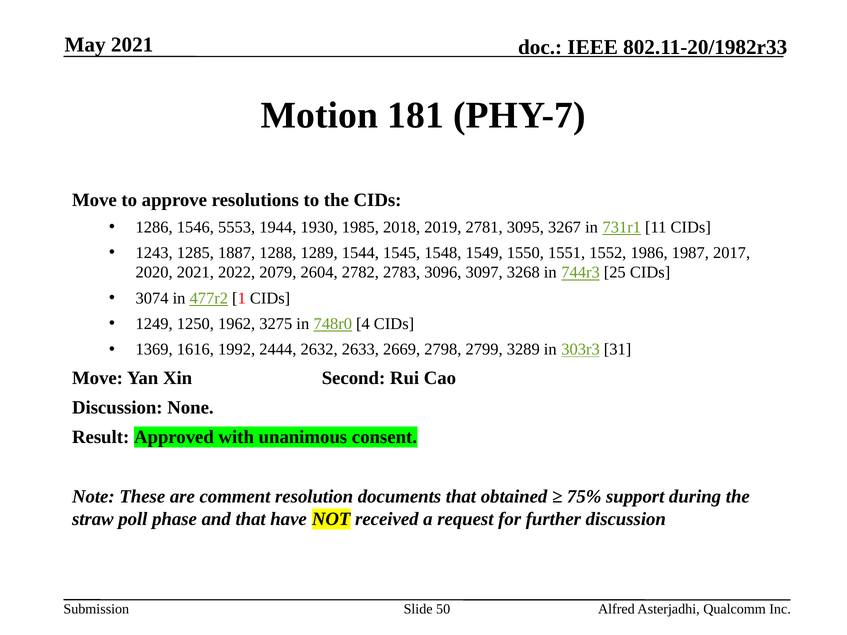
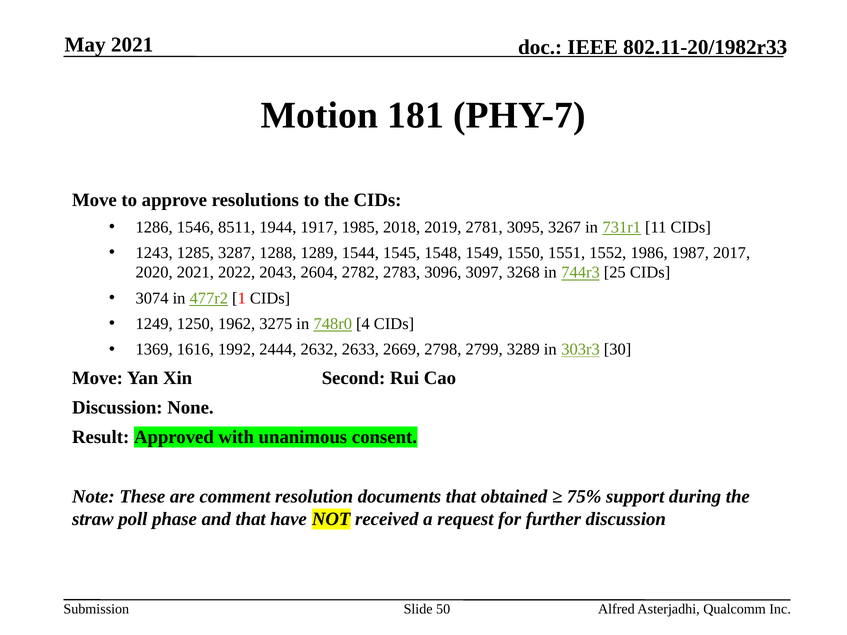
5553: 5553 -> 8511 (237, 227)
1930: 1930 -> 1917 (319, 227)
1887: 1887 -> 3287 (237, 253)
2079: 2079 -> 2043 (278, 273)
31: 31 -> 30 (618, 350)
